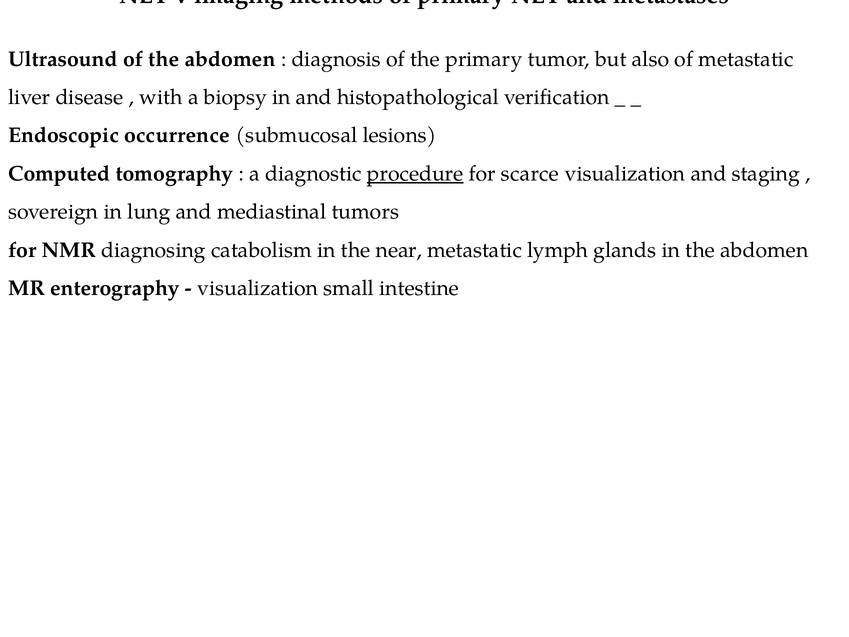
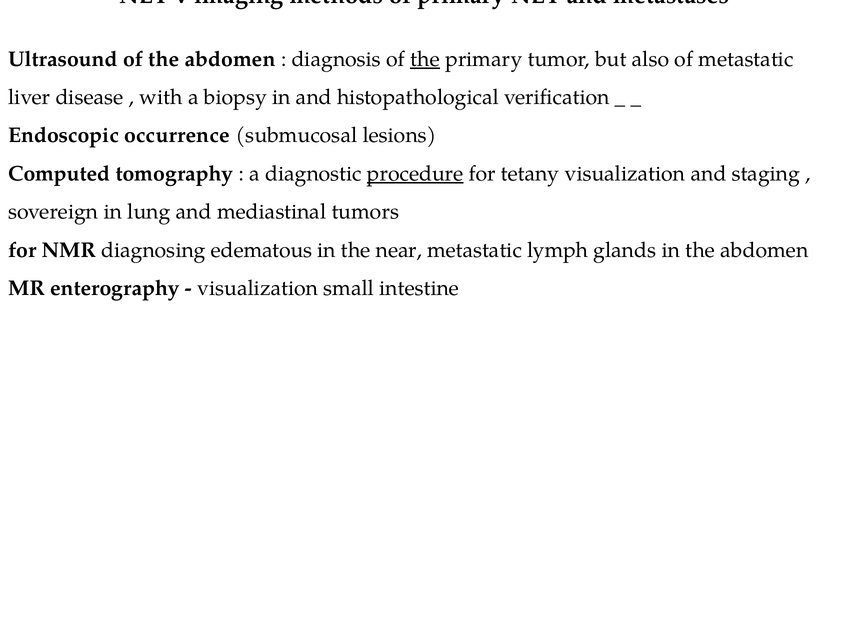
the underline: none -> present (425, 59)
scarce: scarce -> tetany (530, 174)
catabolism: catabolism -> edematous (262, 250)
